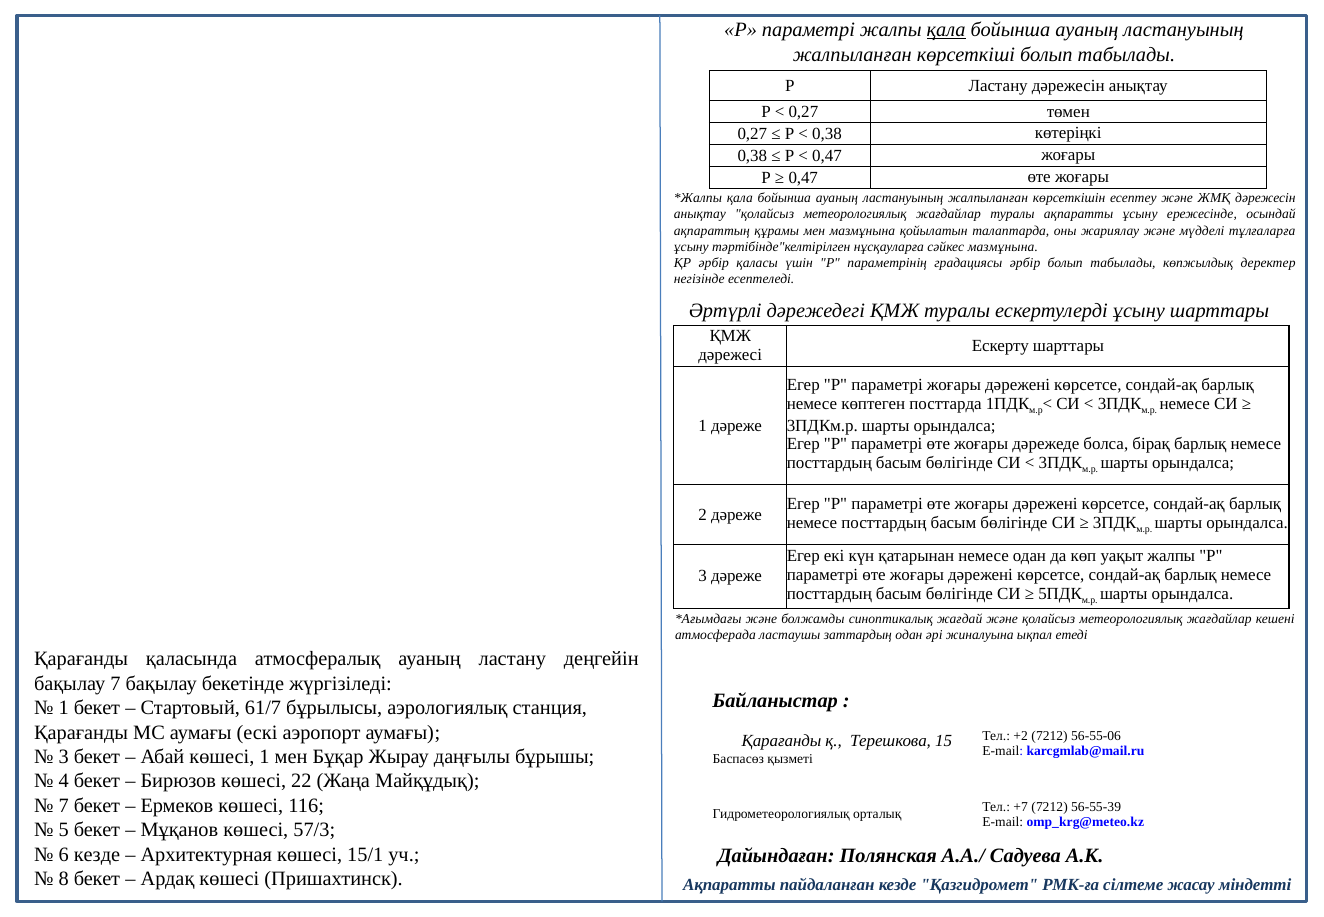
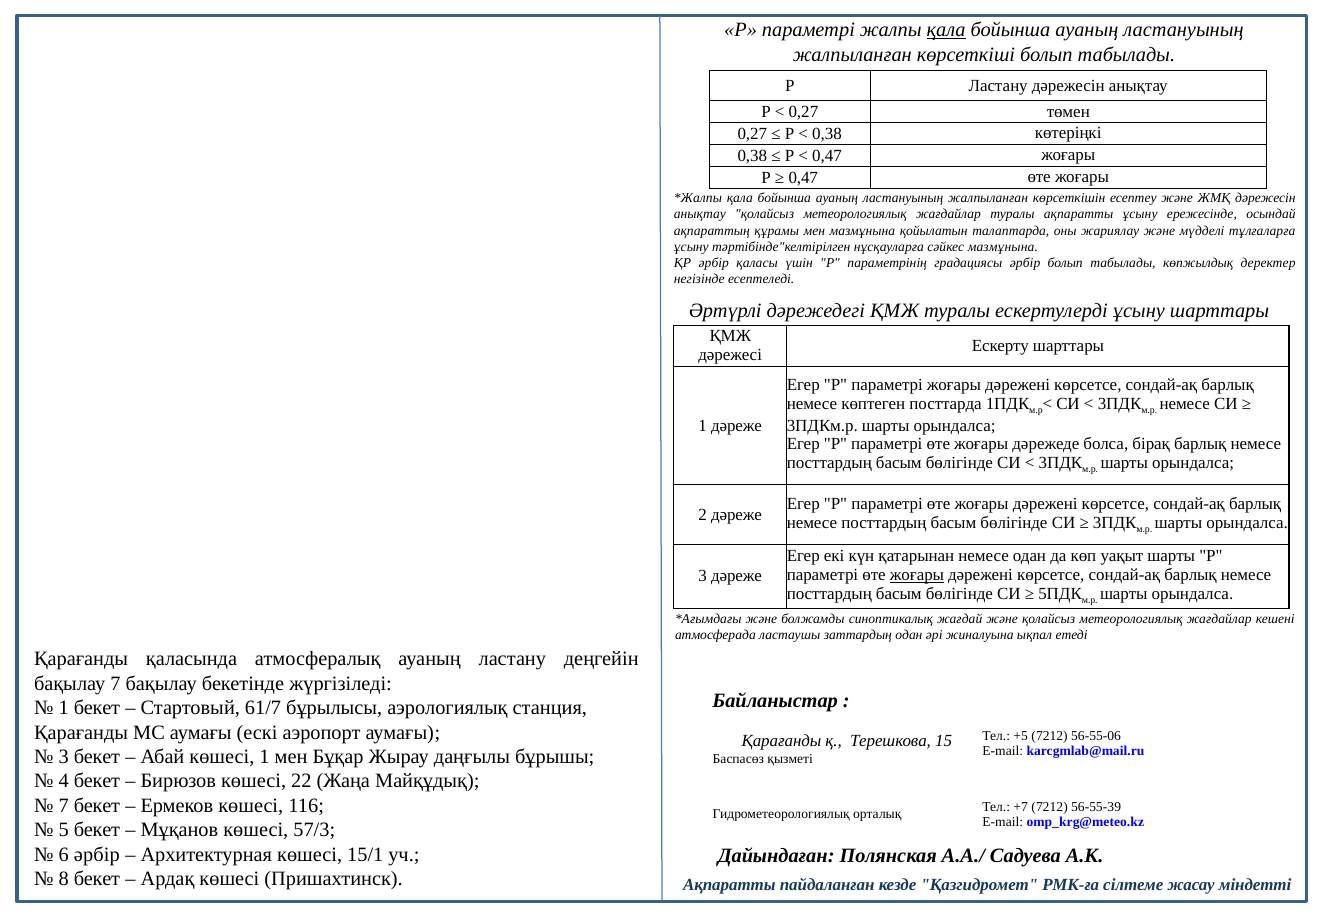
уақыт жалпы: жалпы -> шарты (1171, 556)
жоғары underline: none -> present (917, 575)
+2: +2 -> +5 (1021, 736)
6 кезде: кезде -> әрбір (97, 854)
